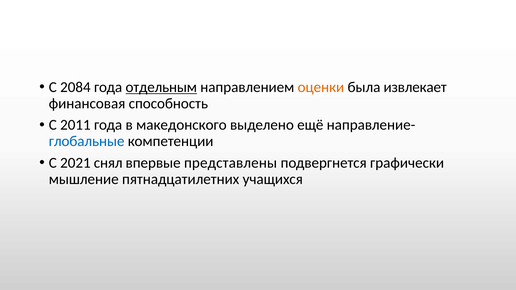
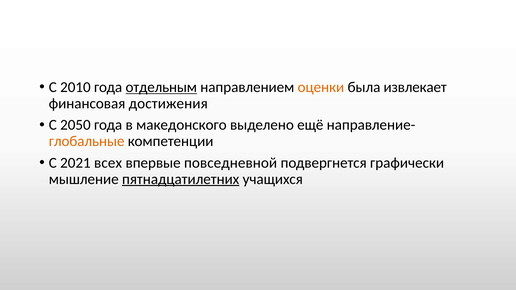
2084: 2084 -> 2010 (75, 87)
способность: способность -> достижения (168, 103)
2011: 2011 -> 2050 (75, 125)
глобальные colour: blue -> orange (87, 141)
снял: снял -> всех (108, 163)
представлены: представлены -> повседневной (231, 163)
пятнадцатилетних underline: none -> present (181, 179)
